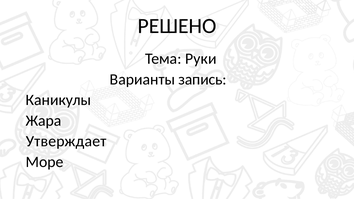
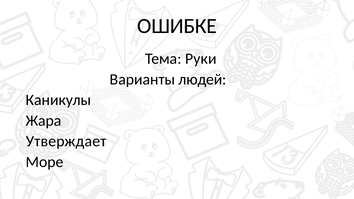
РЕШЕНО: РЕШЕНО -> ОШИБКЕ (177, 26)
запись: запись -> людей (202, 79)
